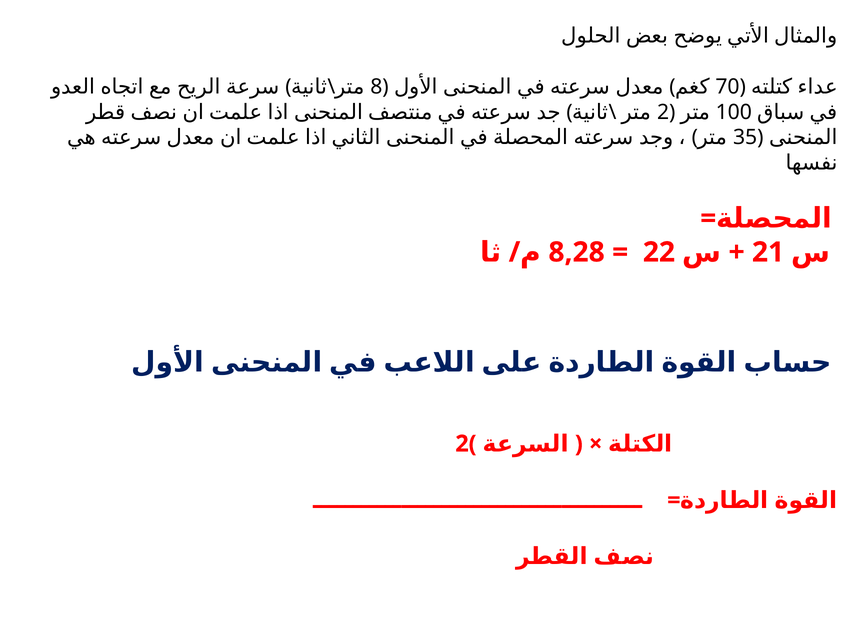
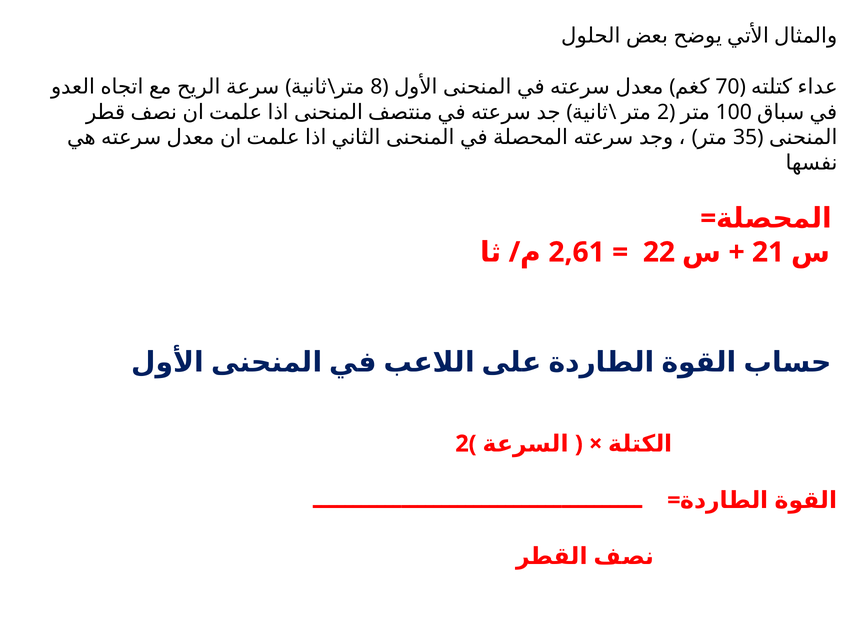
8,28: 8,28 -> 2,61 (577, 252)
